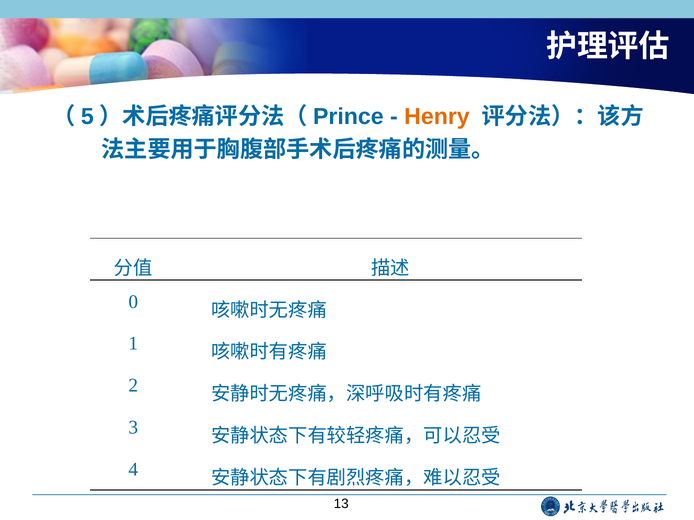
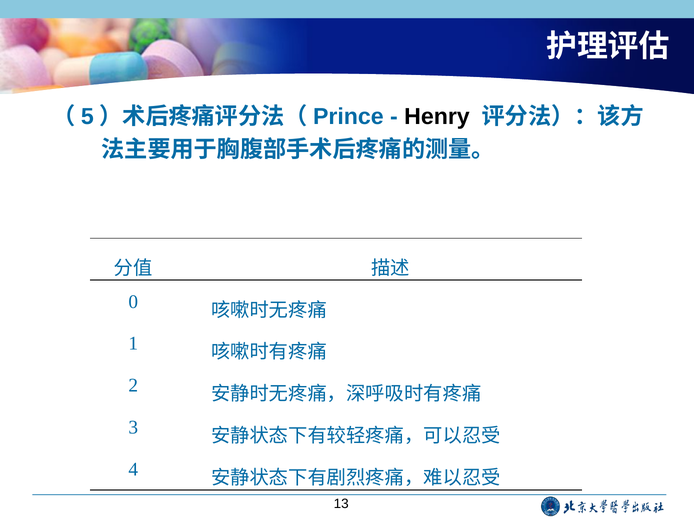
Henry colour: orange -> black (437, 117)
